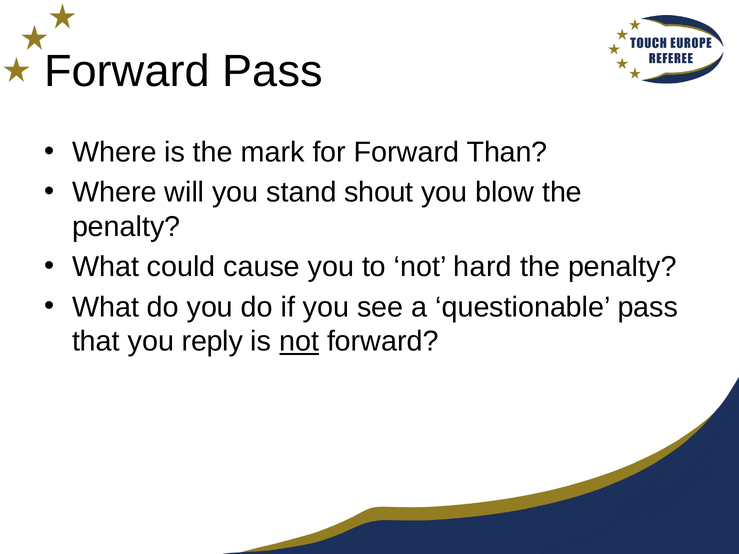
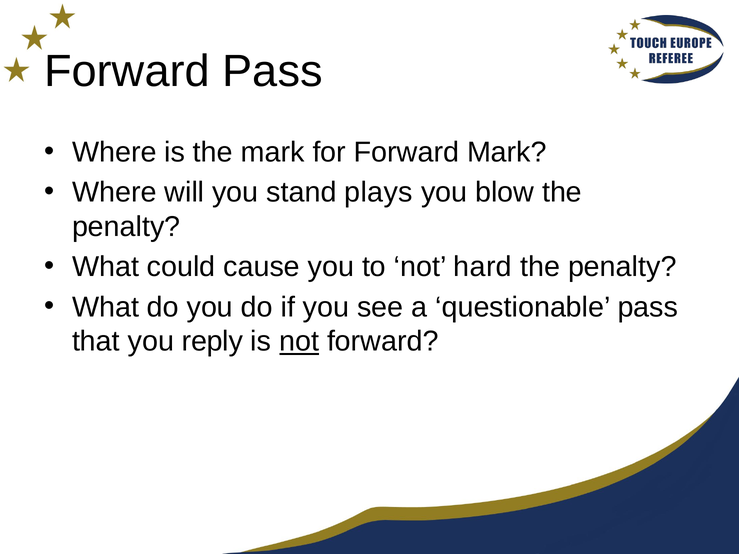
Forward Than: Than -> Mark (507, 152)
shout: shout -> plays (379, 192)
